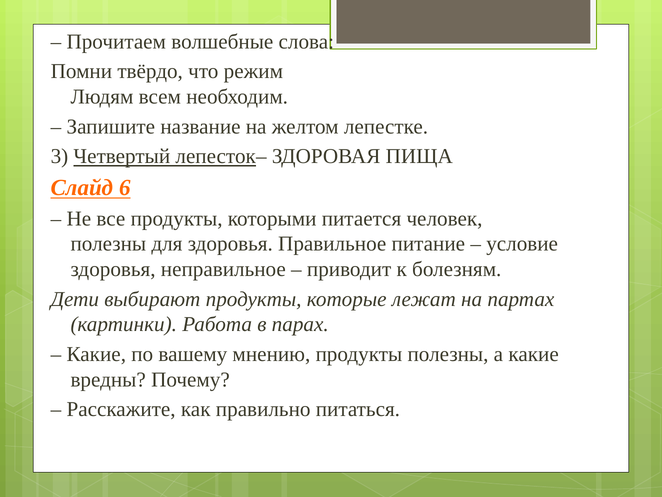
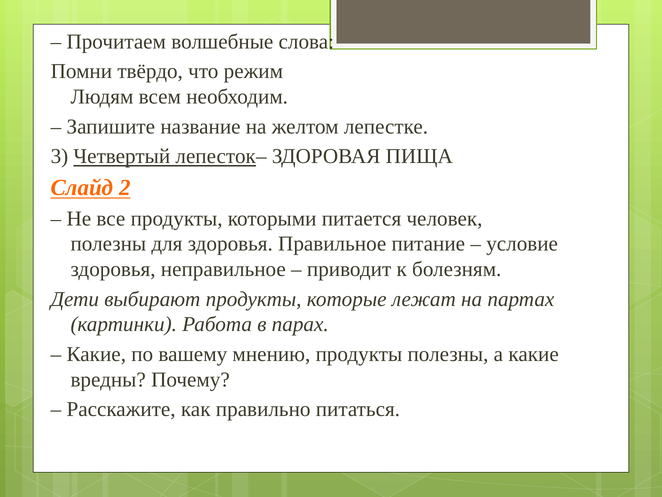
6: 6 -> 2 (125, 188)
